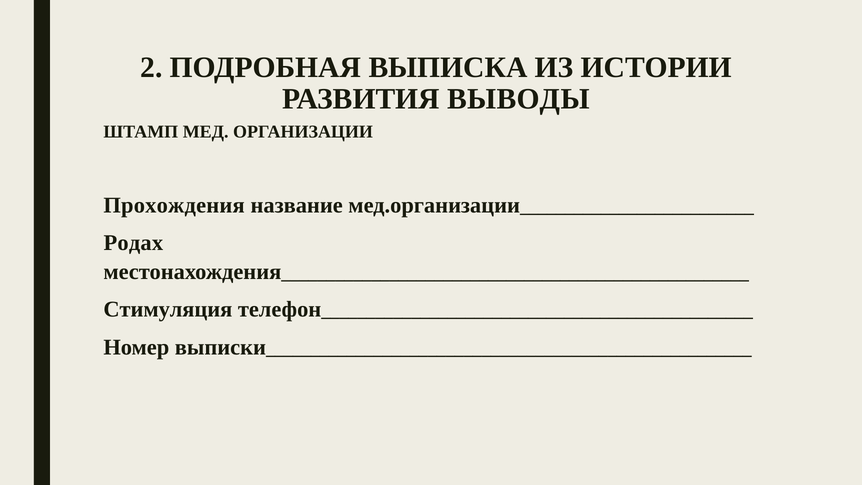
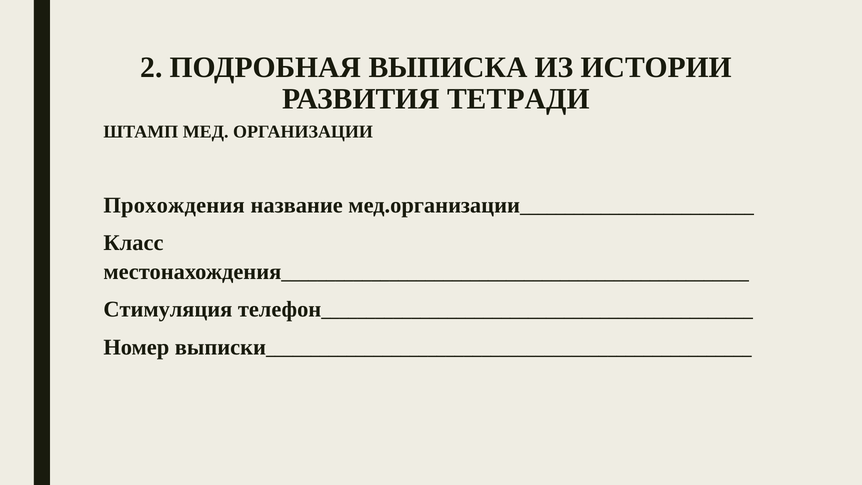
ВЫВОДЫ: ВЫВОДЫ -> ТЕТРАДИ (519, 99)
Родах: Родах -> Класс (133, 243)
